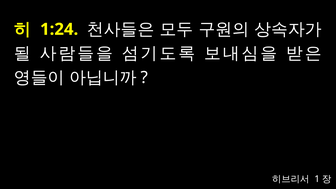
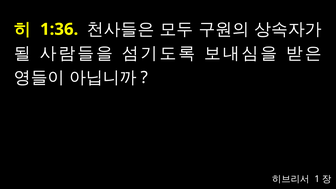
1:24: 1:24 -> 1:36 (59, 29)
